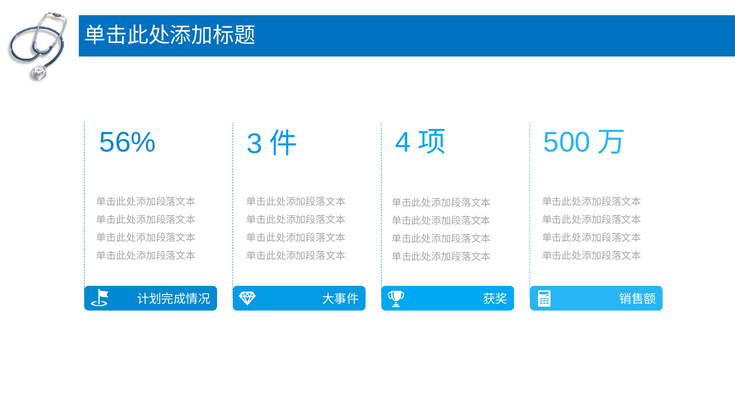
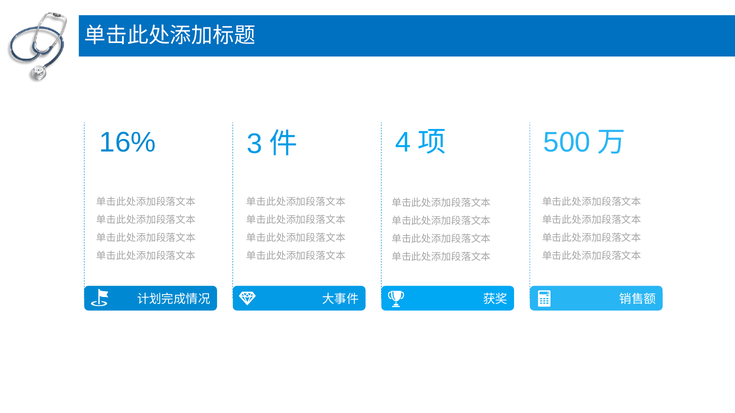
56%: 56% -> 16% (128, 143)
